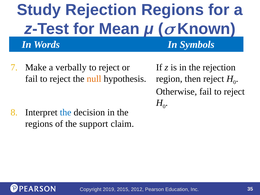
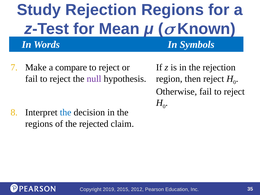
verbally: verbally -> compare (71, 67)
null colour: orange -> purple (94, 79)
support: support -> rejected (94, 124)
